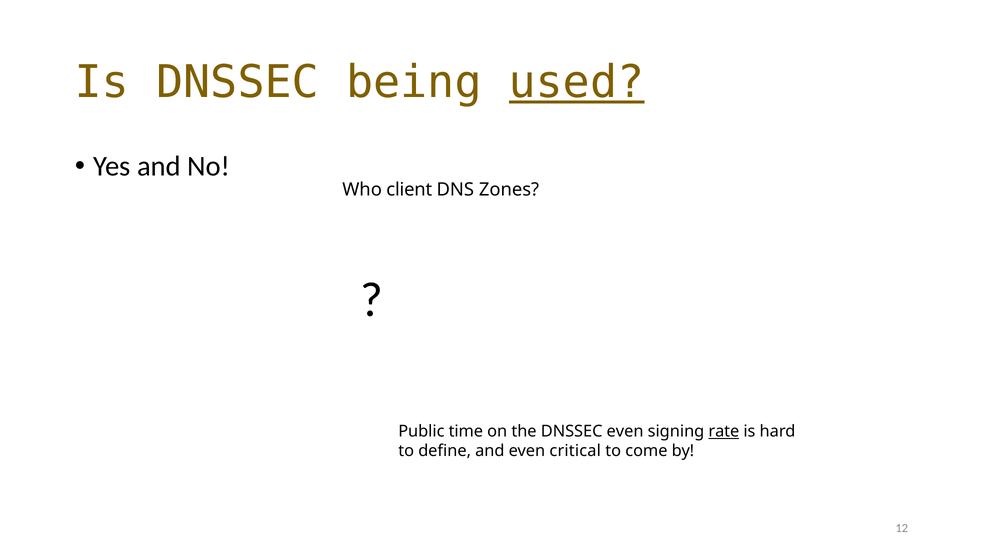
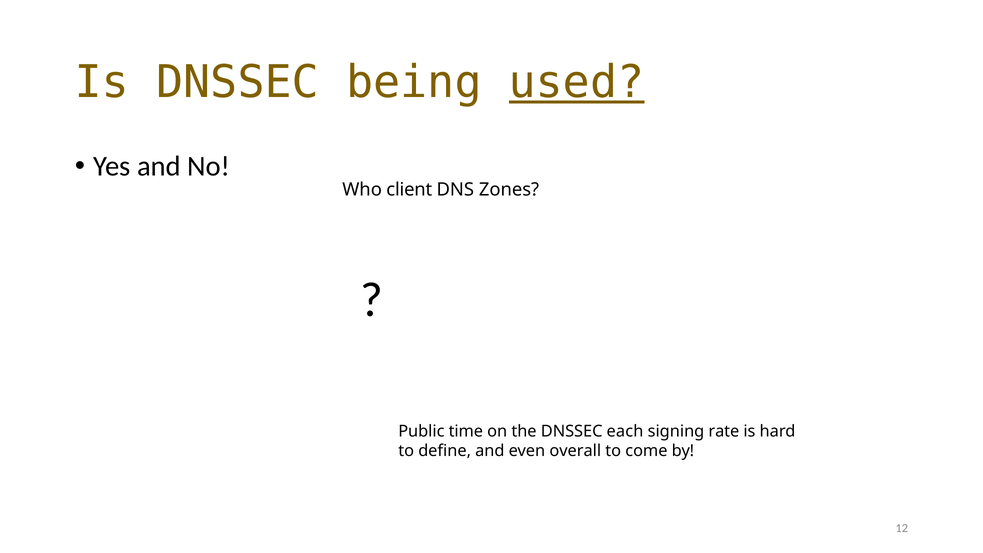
DNSSEC even: even -> each (625, 431)
rate underline: present -> none (724, 431)
critical: critical -> overall (575, 451)
